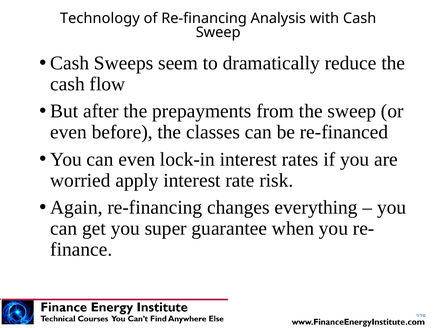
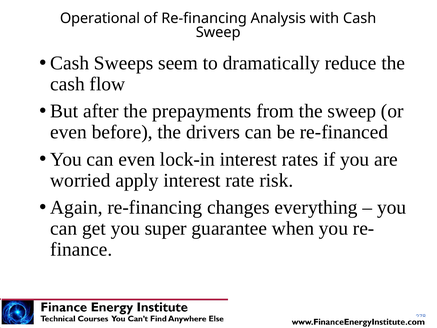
Technology: Technology -> Operational (100, 18)
classes: classes -> drivers (213, 132)
